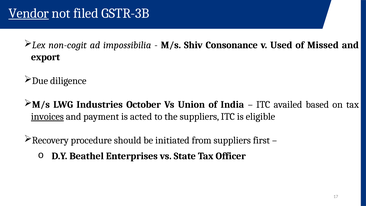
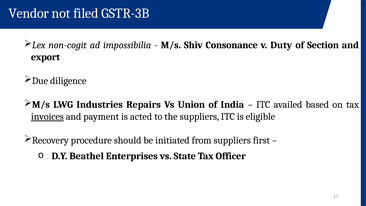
Vendor underline: present -> none (29, 13)
Used: Used -> Duty (281, 45)
Missed: Missed -> Section (323, 45)
October: October -> Repairs (144, 105)
